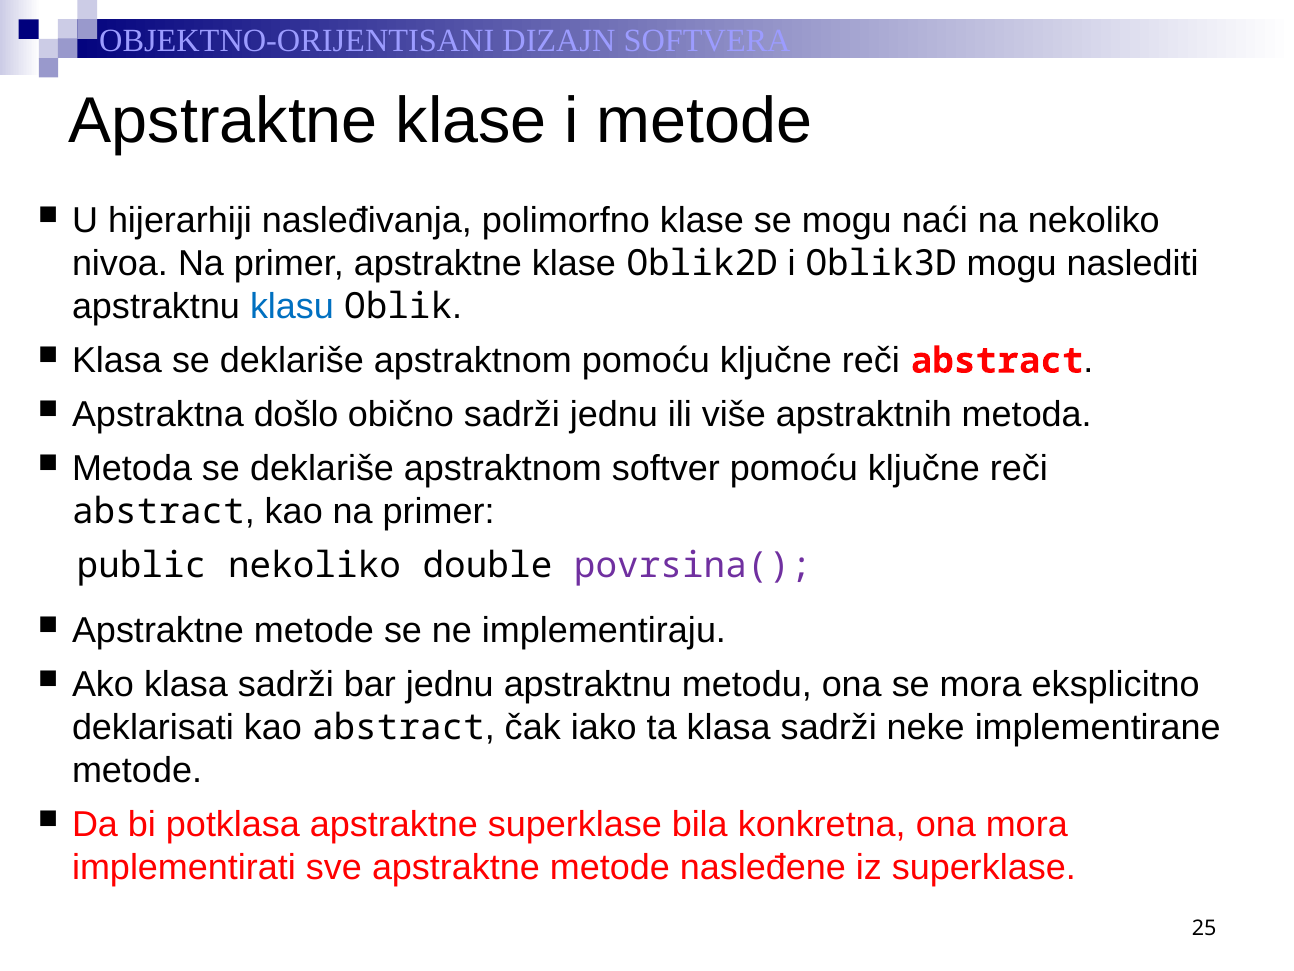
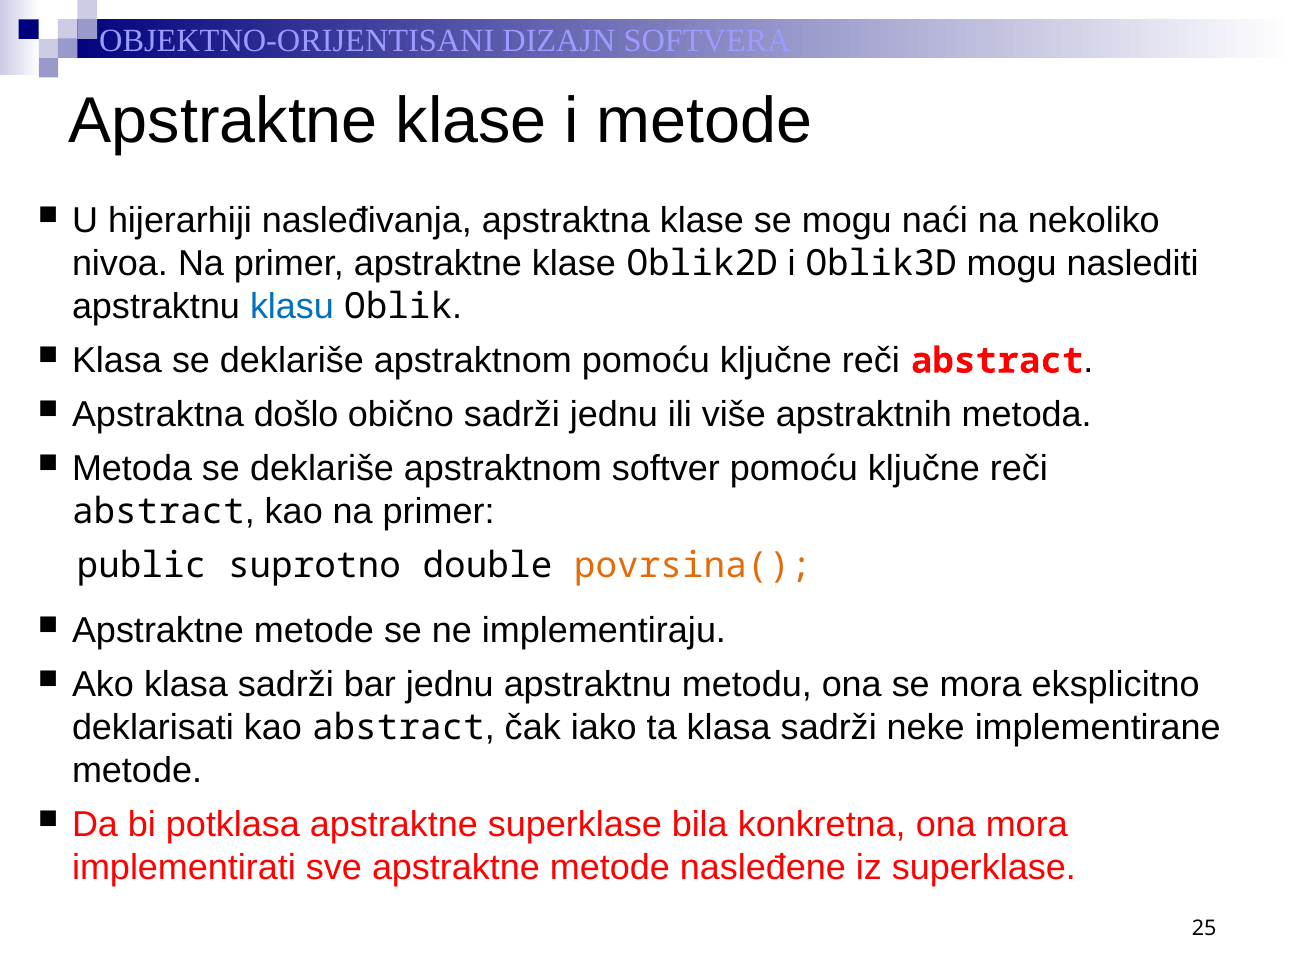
nasleđivanja polimorfno: polimorfno -> apstraktna (566, 220)
public nekoliko: nekoliko -> suprotno (314, 566)
povrsina( colour: purple -> orange (693, 566)
